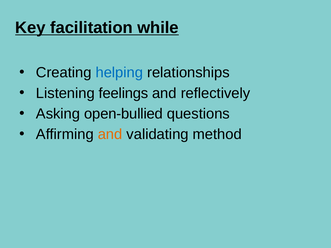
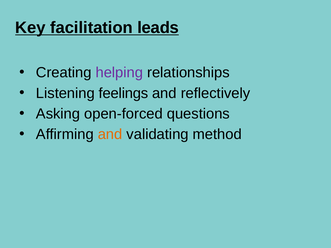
while: while -> leads (158, 28)
helping colour: blue -> purple (119, 73)
open-bullied: open-bullied -> open-forced (123, 114)
